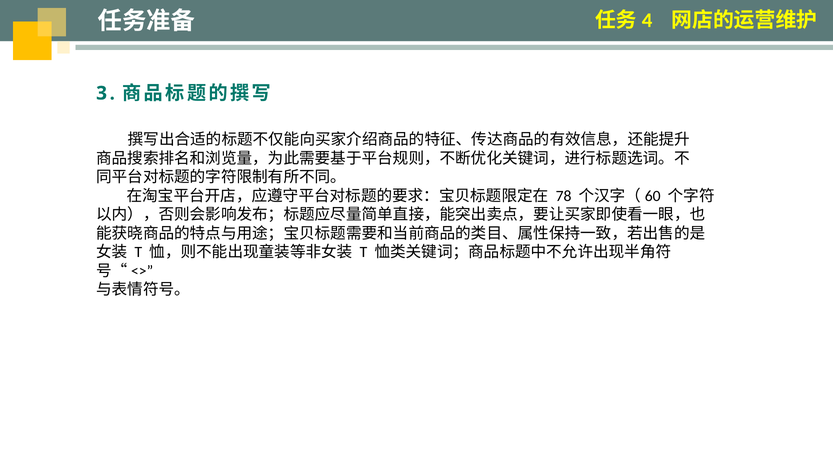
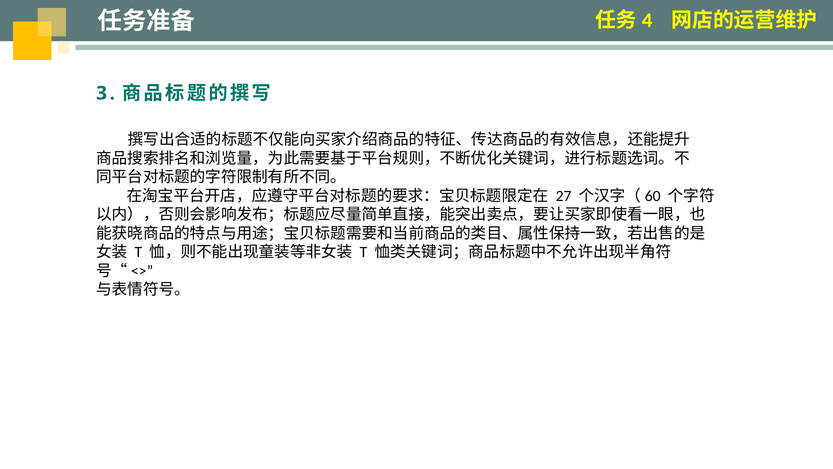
78: 78 -> 27 (564, 196)
